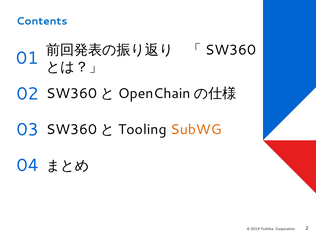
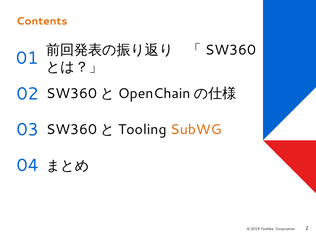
Contents colour: blue -> orange (42, 21)
